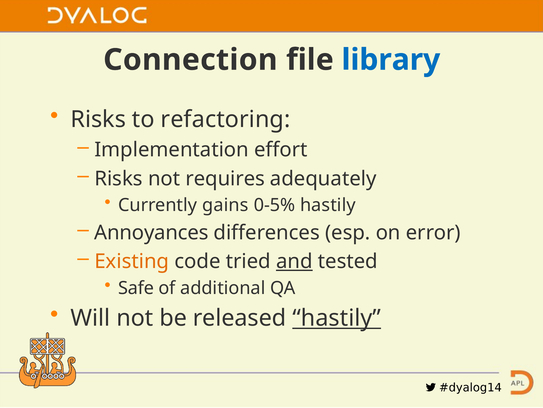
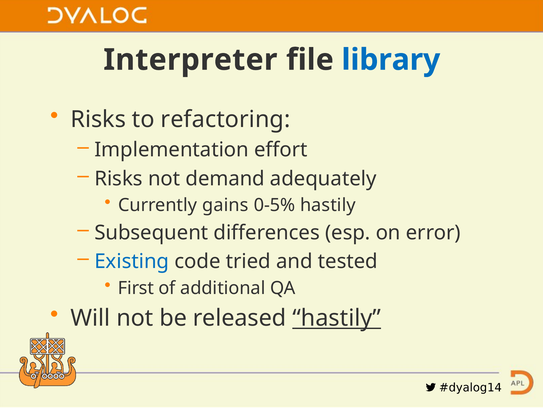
Connection: Connection -> Interpreter (190, 60)
requires: requires -> demand (225, 178)
Annoyances: Annoyances -> Subsequent (151, 232)
Existing colour: orange -> blue (132, 261)
and underline: present -> none (294, 261)
Safe: Safe -> First (136, 288)
